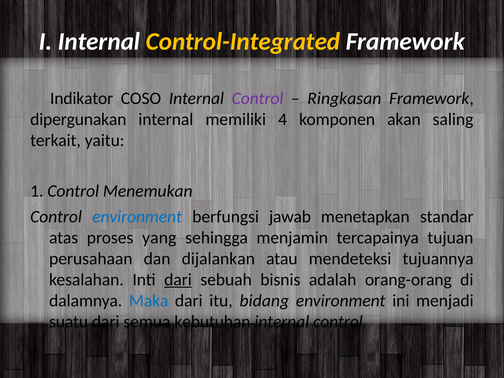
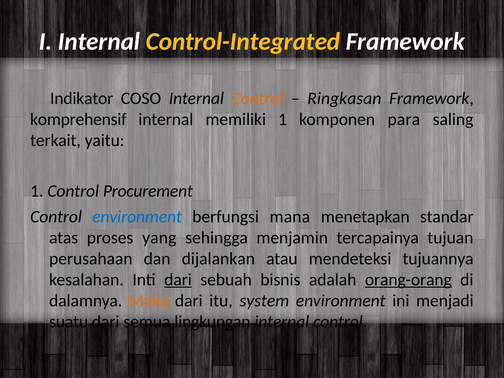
Control colour: purple -> orange (258, 98)
dipergunakan: dipergunakan -> komprehensif (78, 119)
memiliki 4: 4 -> 1 (283, 119)
akan: akan -> para (404, 119)
Menemukan: Menemukan -> Procurement (148, 191)
jawab: jawab -> mana (290, 217)
orang-orang underline: none -> present (408, 280)
Maka colour: blue -> orange (149, 301)
bidang: bidang -> system (264, 301)
kebutuhan: kebutuhan -> lingkungan (212, 322)
